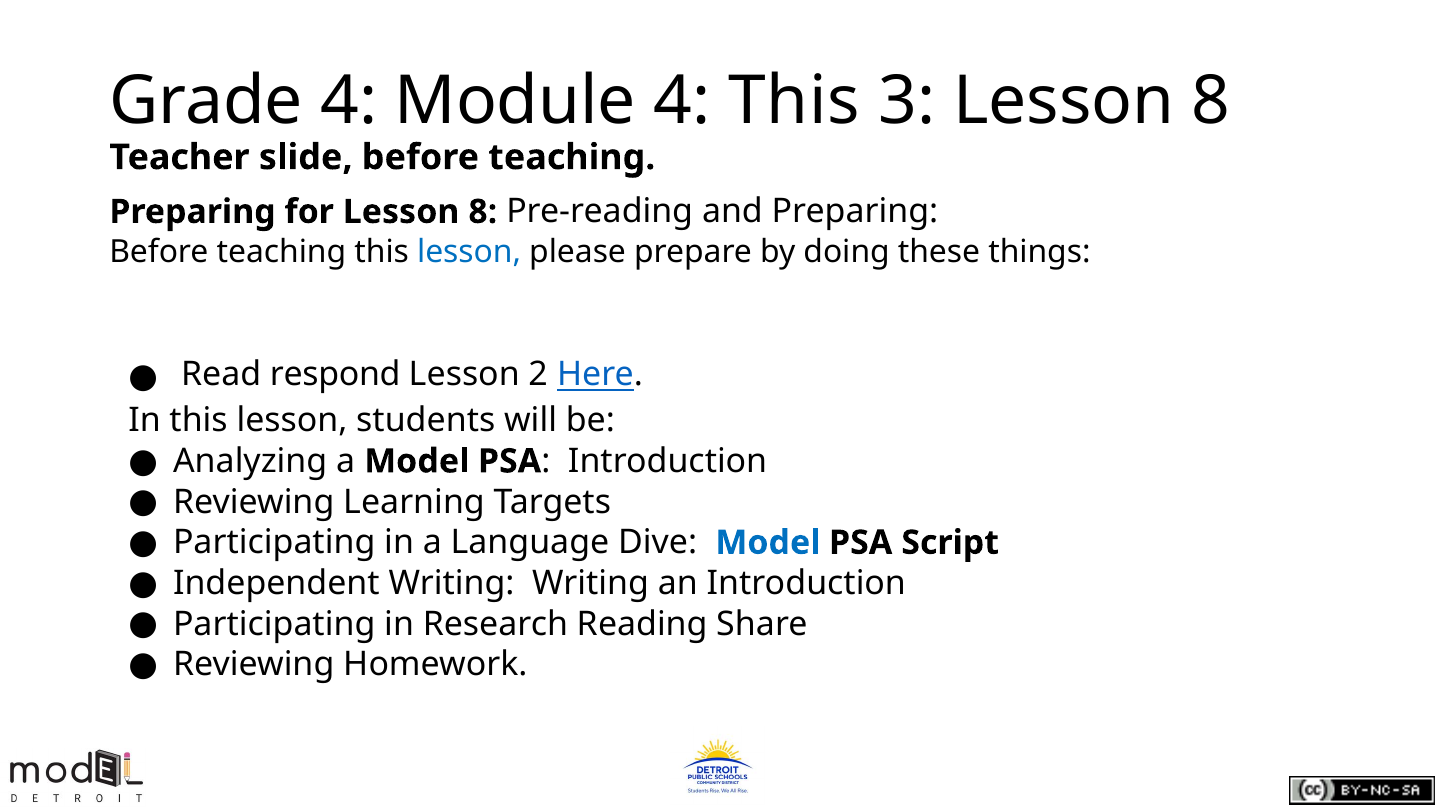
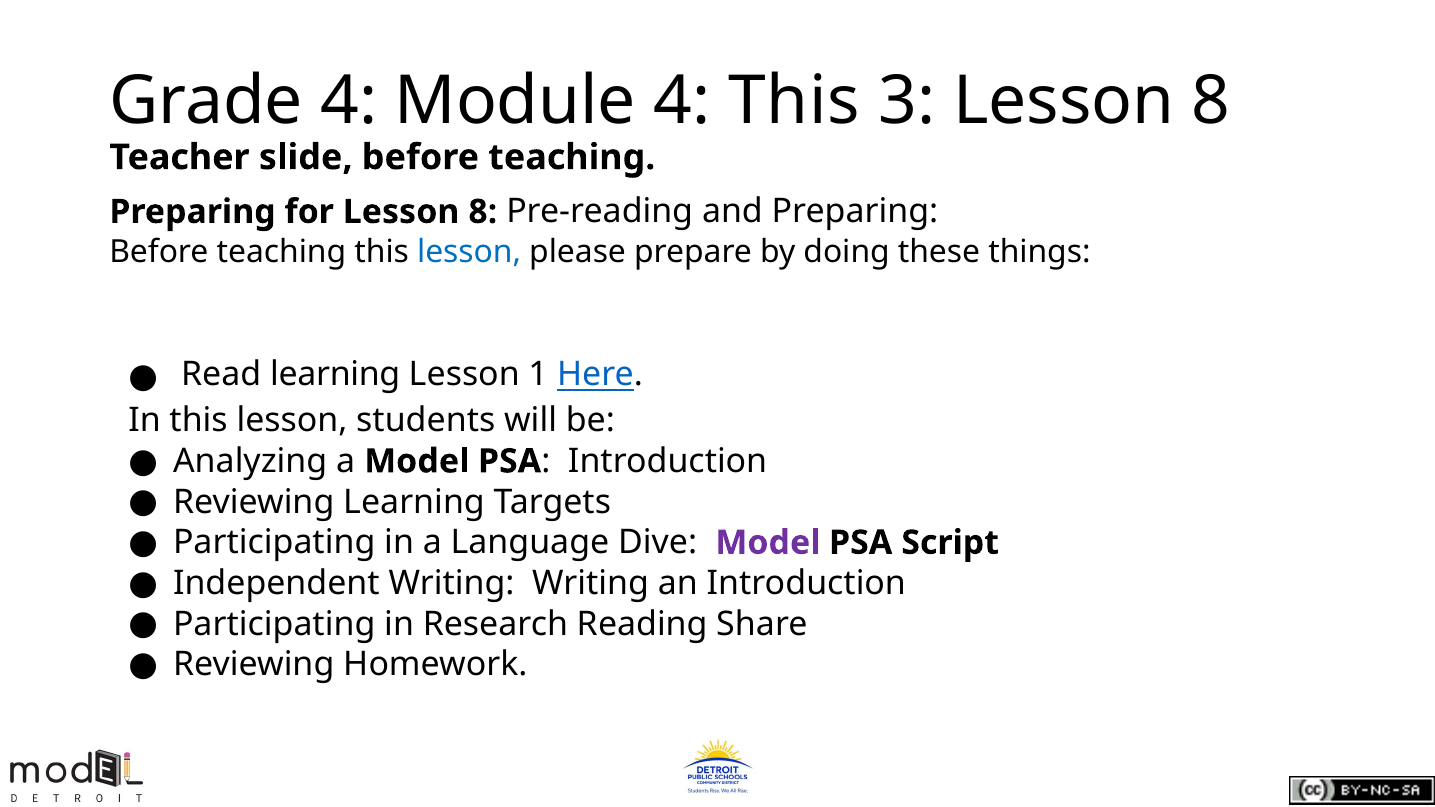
Read respond: respond -> learning (335, 374)
2: 2 -> 1 (538, 374)
Model colour: blue -> purple (768, 543)
